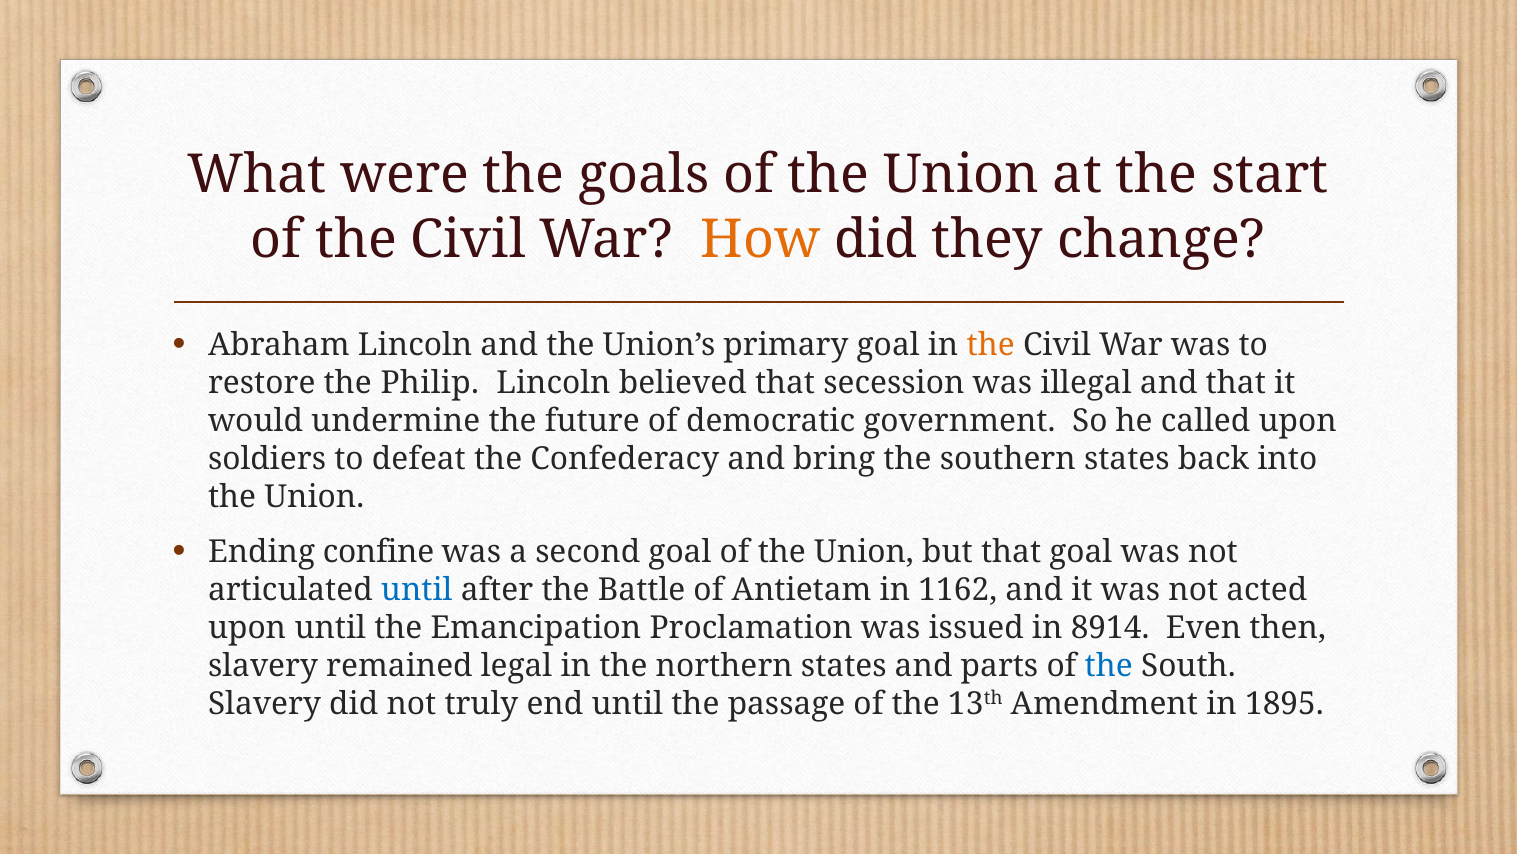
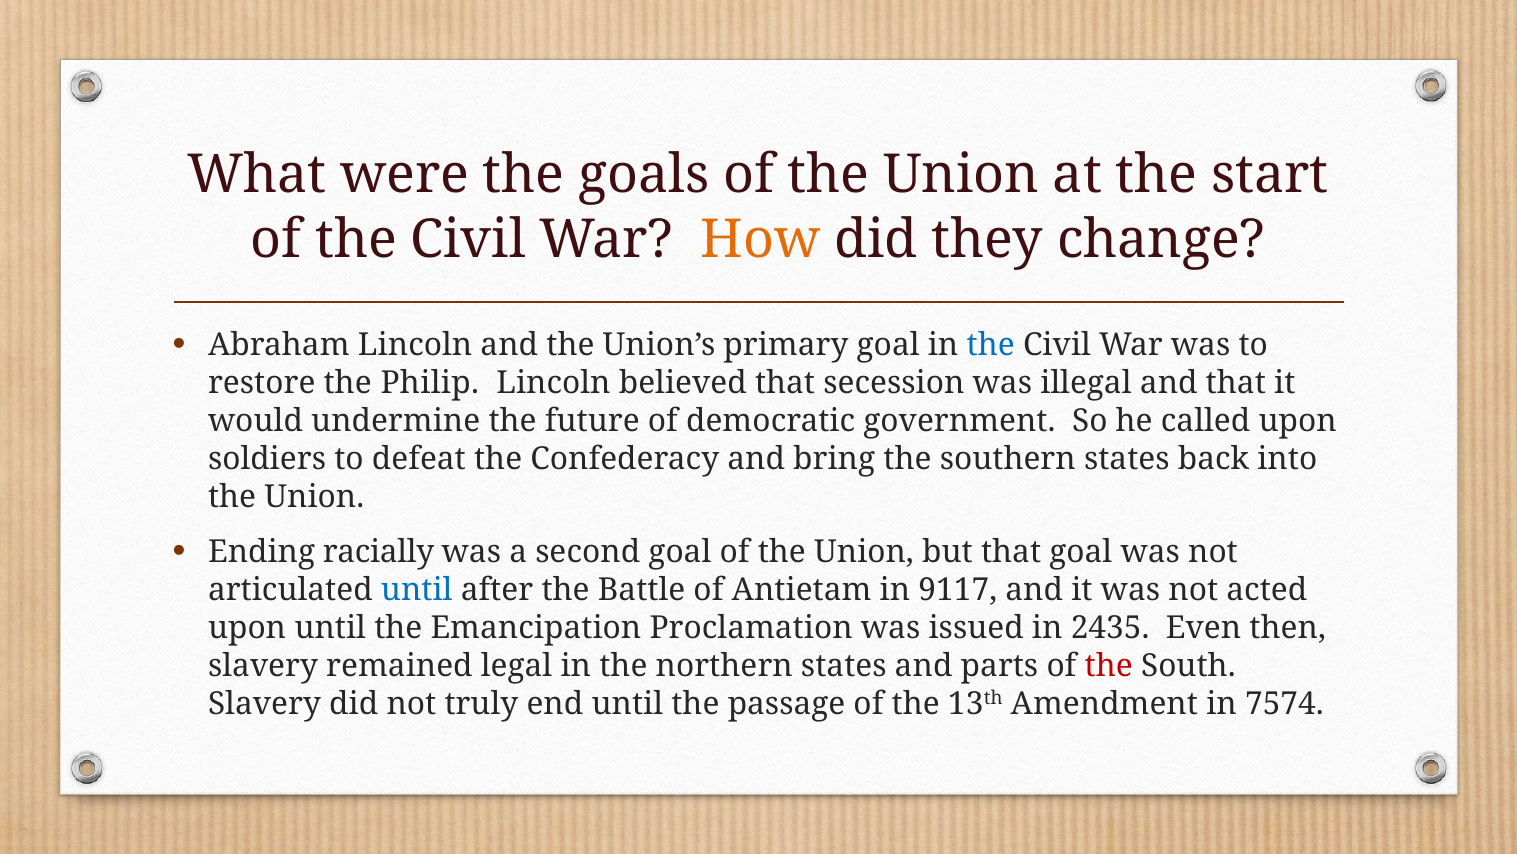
the colour: orange -> blue (991, 345)
confine: confine -> racially (379, 552)
1162: 1162 -> 9117 (958, 590)
8914: 8914 -> 2435 (1110, 628)
the colour: blue -> red (1109, 666)
1895: 1895 -> 7574 (1284, 704)
